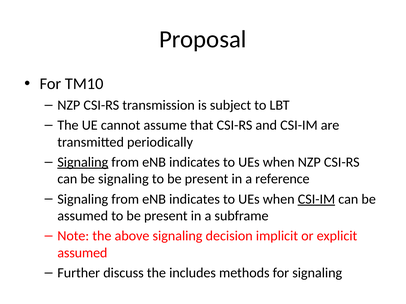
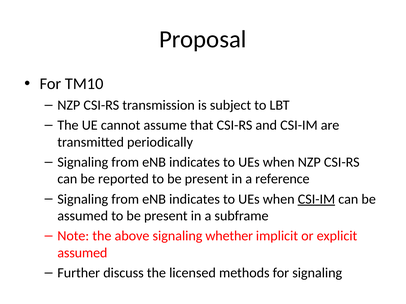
Signaling underline: present -> none (83, 162)
be signaling: signaling -> reported (123, 179)
decision: decision -> whether (229, 236)
includes: includes -> licensed (193, 273)
